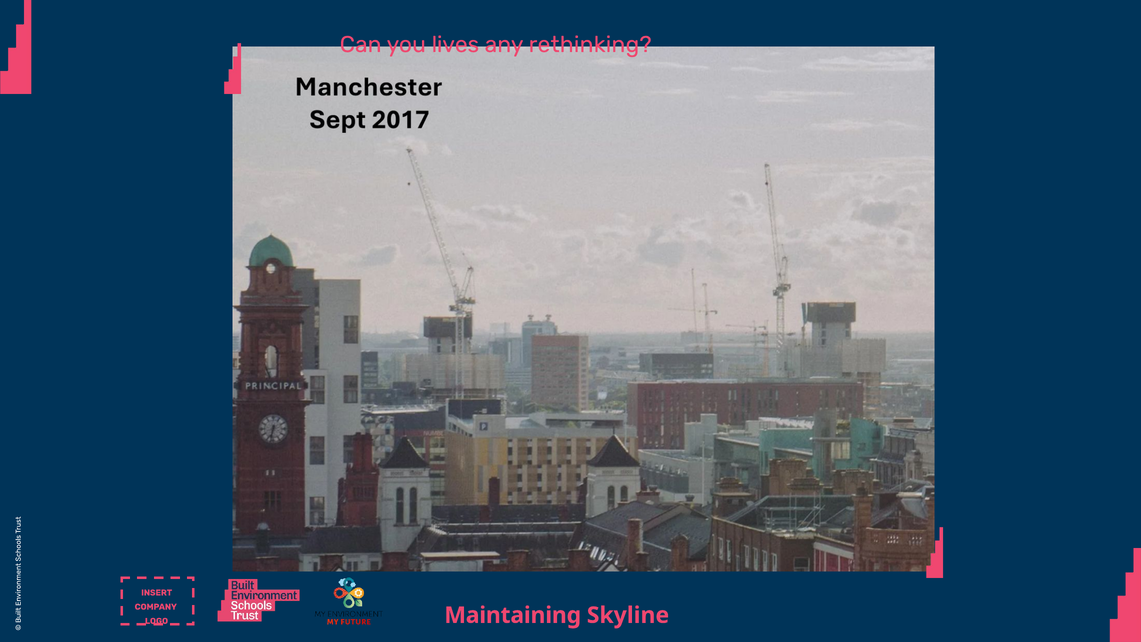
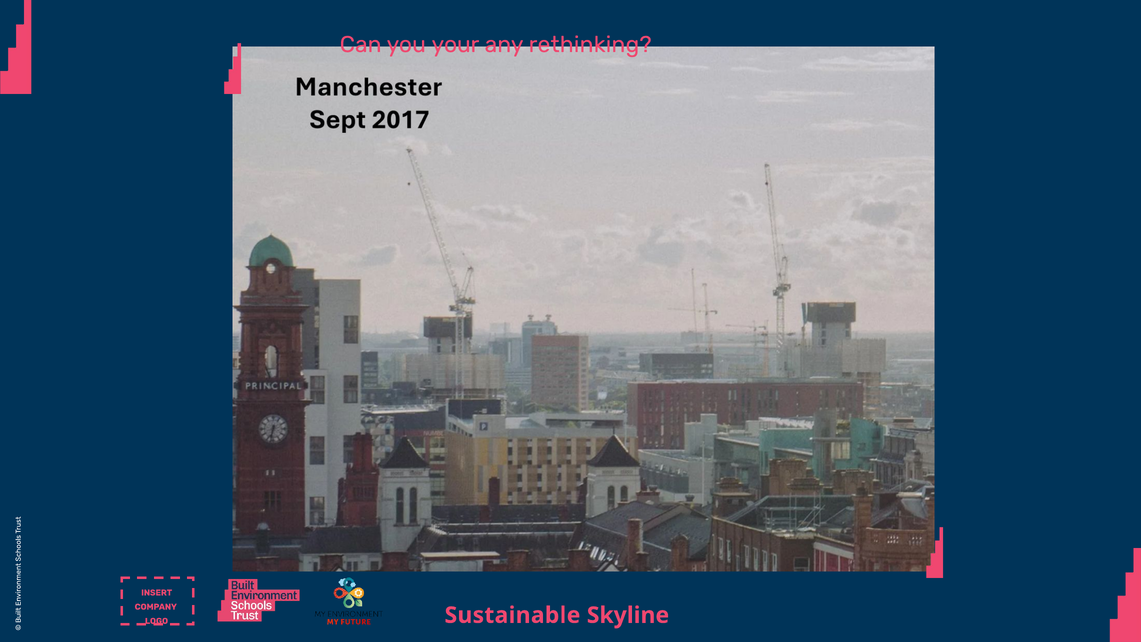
lives: lives -> your (455, 45)
Maintaining: Maintaining -> Sustainable (512, 615)
